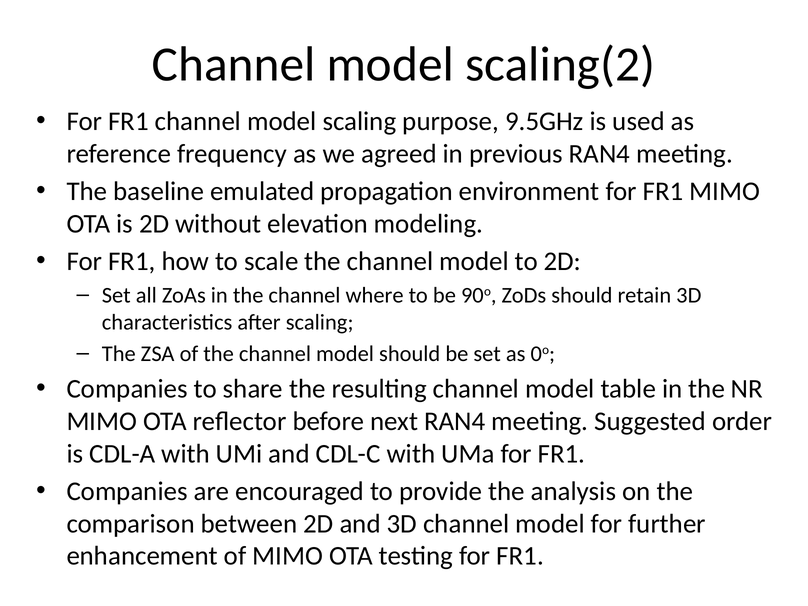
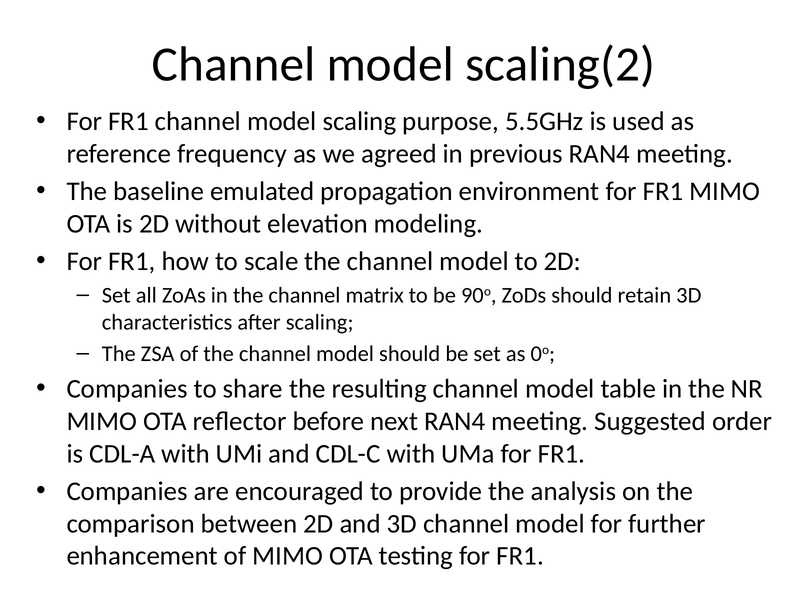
9.5GHz: 9.5GHz -> 5.5GHz (544, 121)
where: where -> matrix (375, 295)
